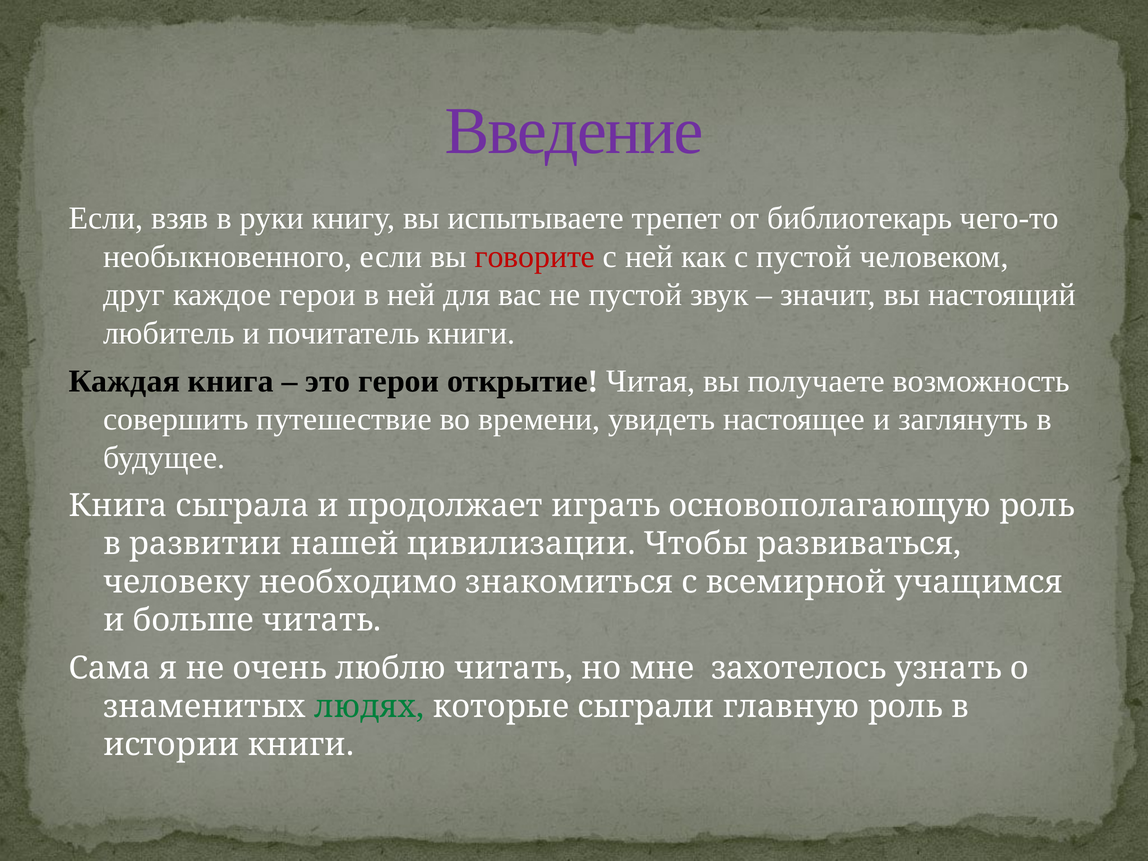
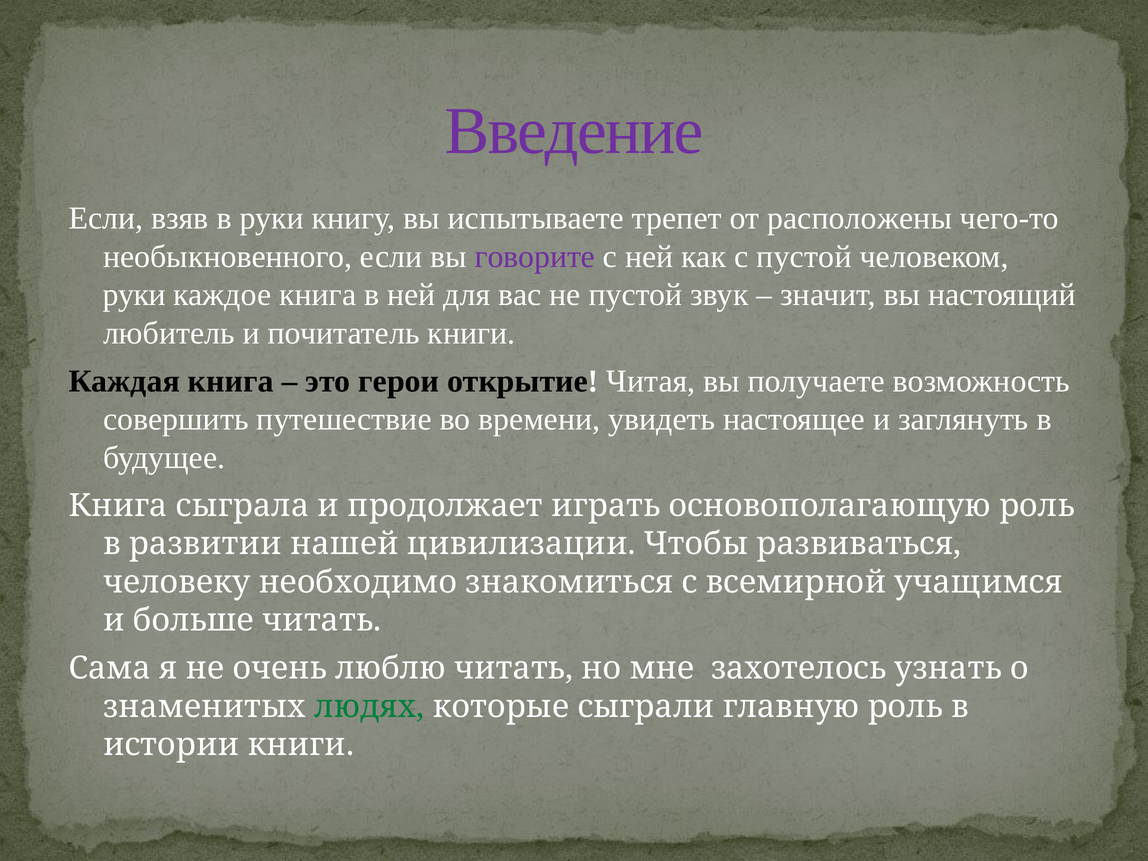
библиотекарь: библиотекарь -> расположены (860, 218)
говорите colour: red -> purple (535, 257)
друг: друг -> руки (134, 295)
каждое герои: герои -> книга (318, 295)
